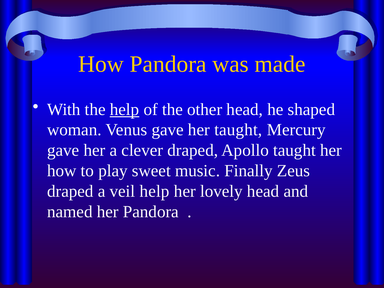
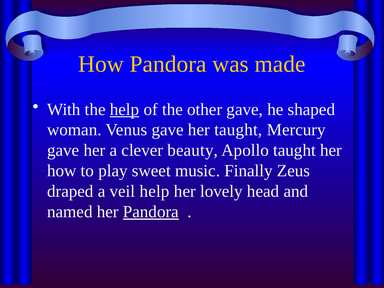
other head: head -> gave (245, 109)
clever draped: draped -> beauty (193, 150)
Pandora underline: none -> present (151, 212)
